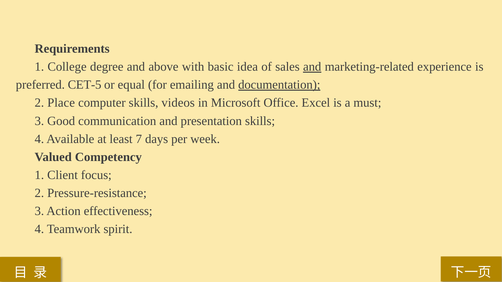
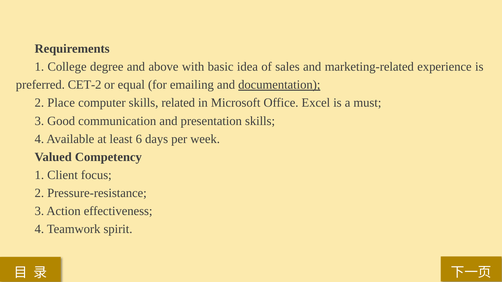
and underline: present -> none (312, 67)
CET-5: CET-5 -> CET-2 (85, 85)
videos: videos -> related (178, 103)
7: 7 -> 6 (139, 139)
